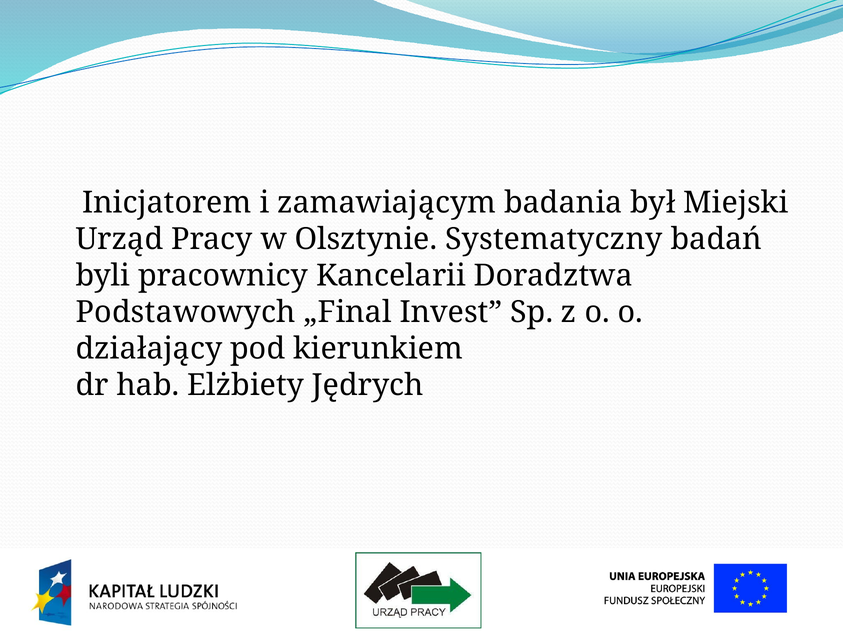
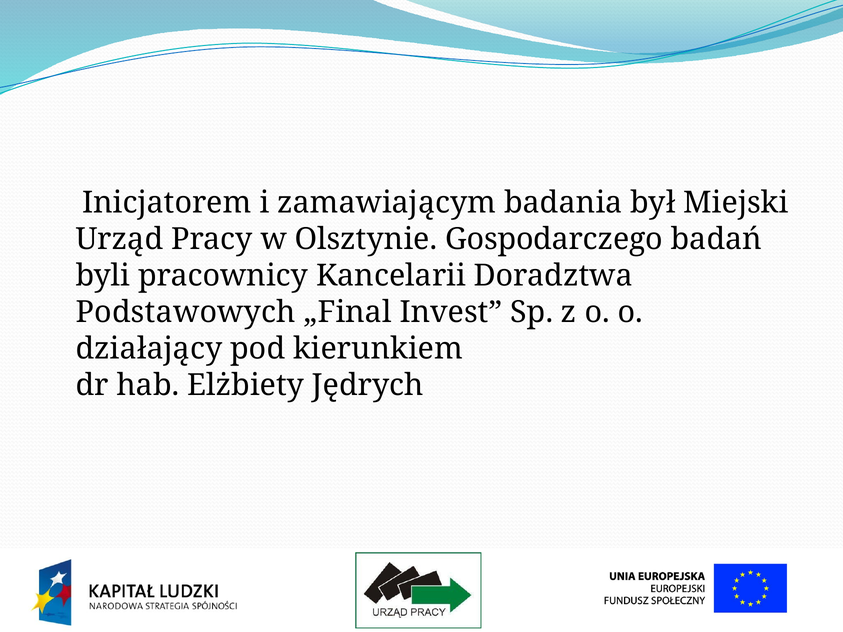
Systematyczny: Systematyczny -> Gospodarczego (554, 239)
